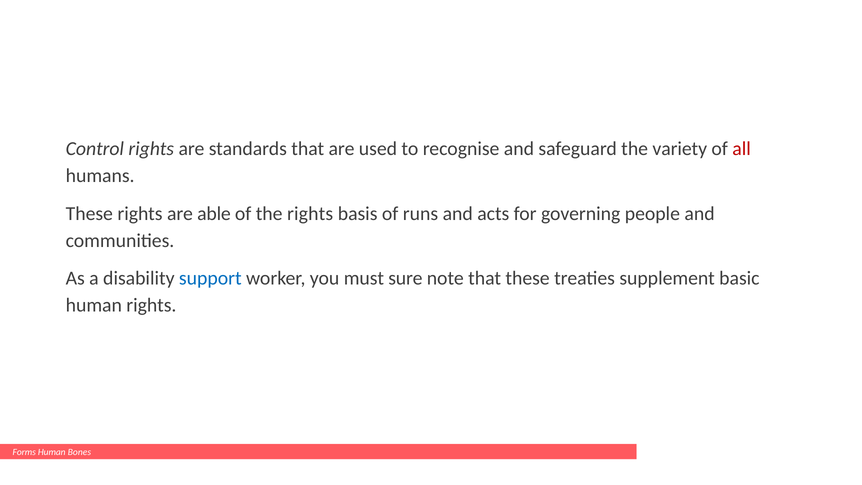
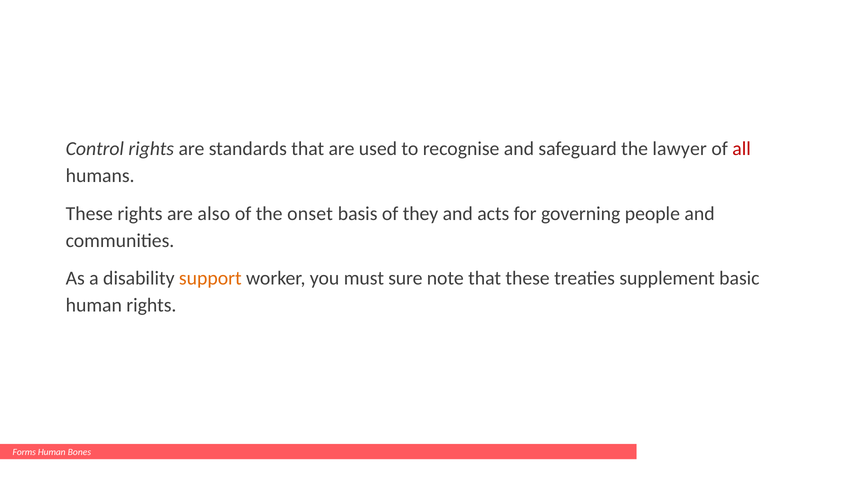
variety: variety -> lawyer (680, 149)
able: able -> also (214, 214)
the rights: rights -> onset (310, 214)
runs: runs -> they (421, 214)
support colour: blue -> orange (210, 278)
